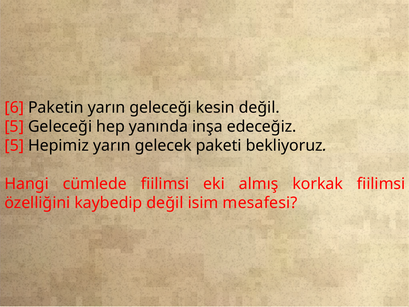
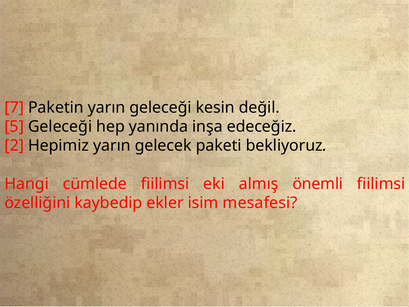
6: 6 -> 7 (14, 107)
5: 5 -> 2 (14, 146)
korkak: korkak -> önemli (318, 184)
kaybedip değil: değil -> ekler (165, 203)
